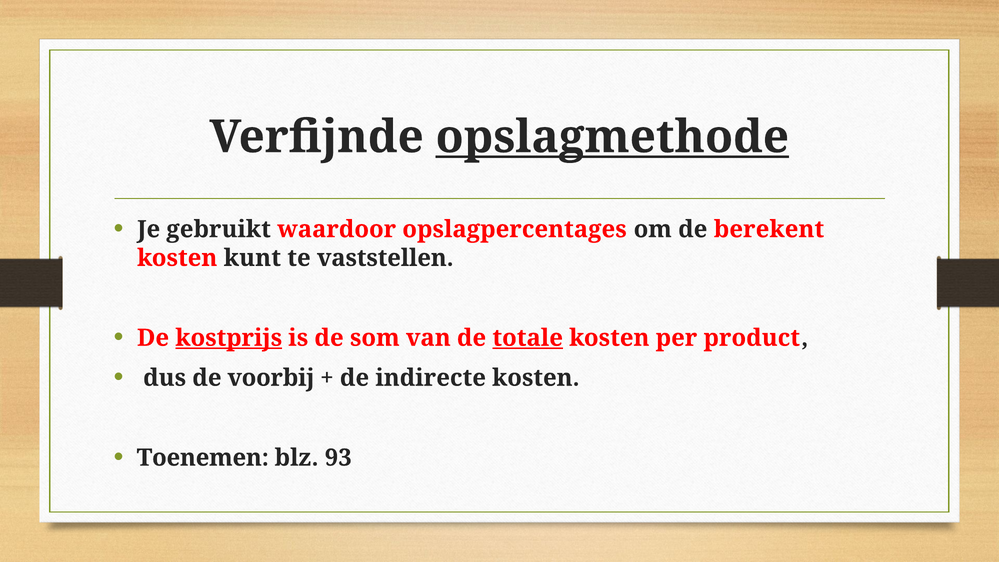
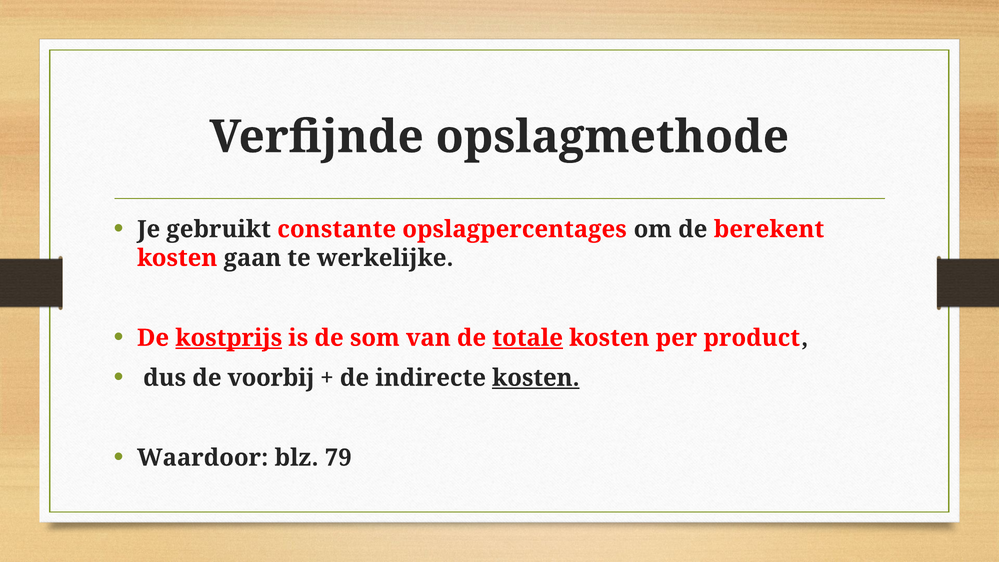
opslagmethode underline: present -> none (612, 137)
waardoor: waardoor -> constante (337, 229)
kunt: kunt -> gaan (252, 258)
vaststellen: vaststellen -> werkelijke (385, 258)
kosten underline: none -> present (536, 378)
Toenemen: Toenemen -> Waardoor (203, 458)
93: 93 -> 79 (338, 458)
